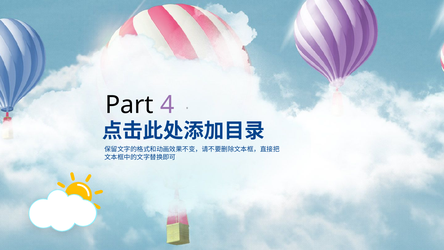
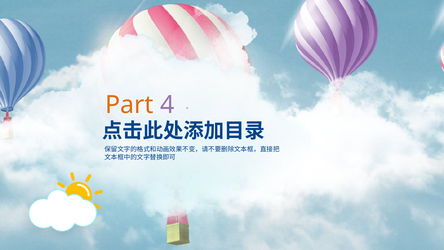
Part colour: black -> orange (129, 105)
